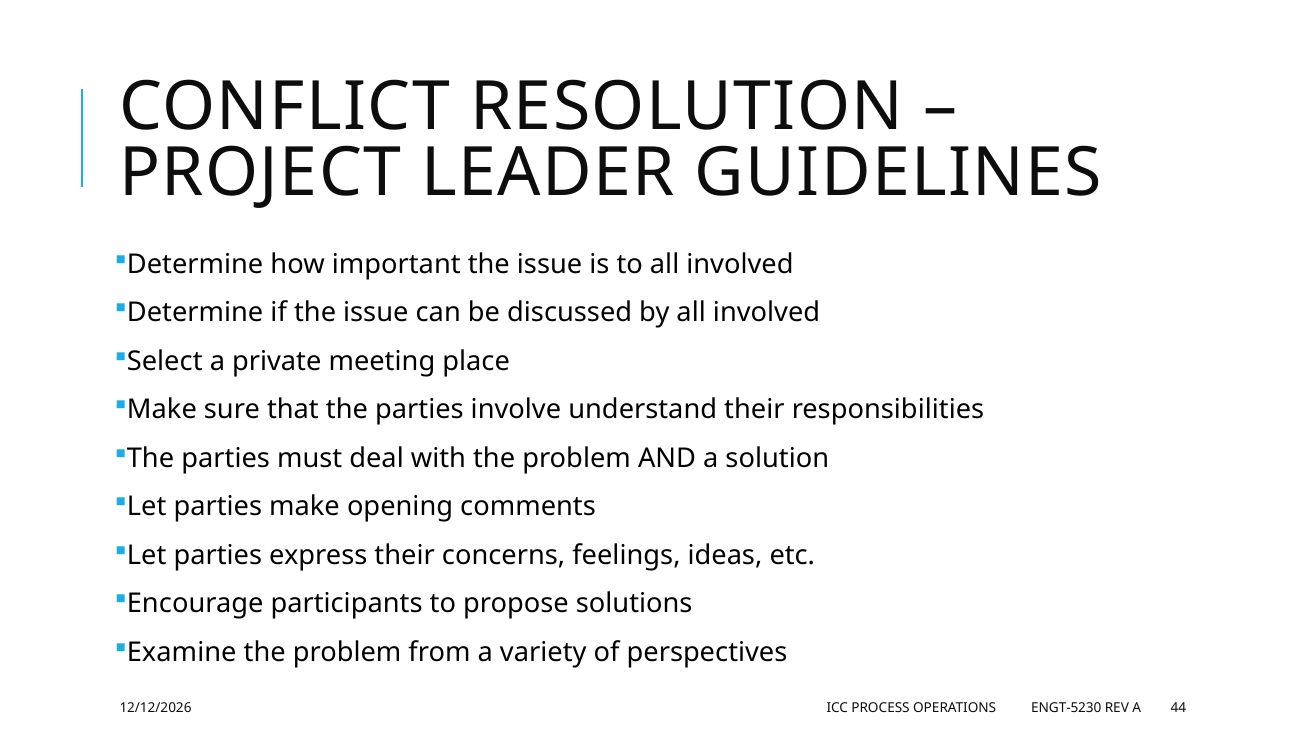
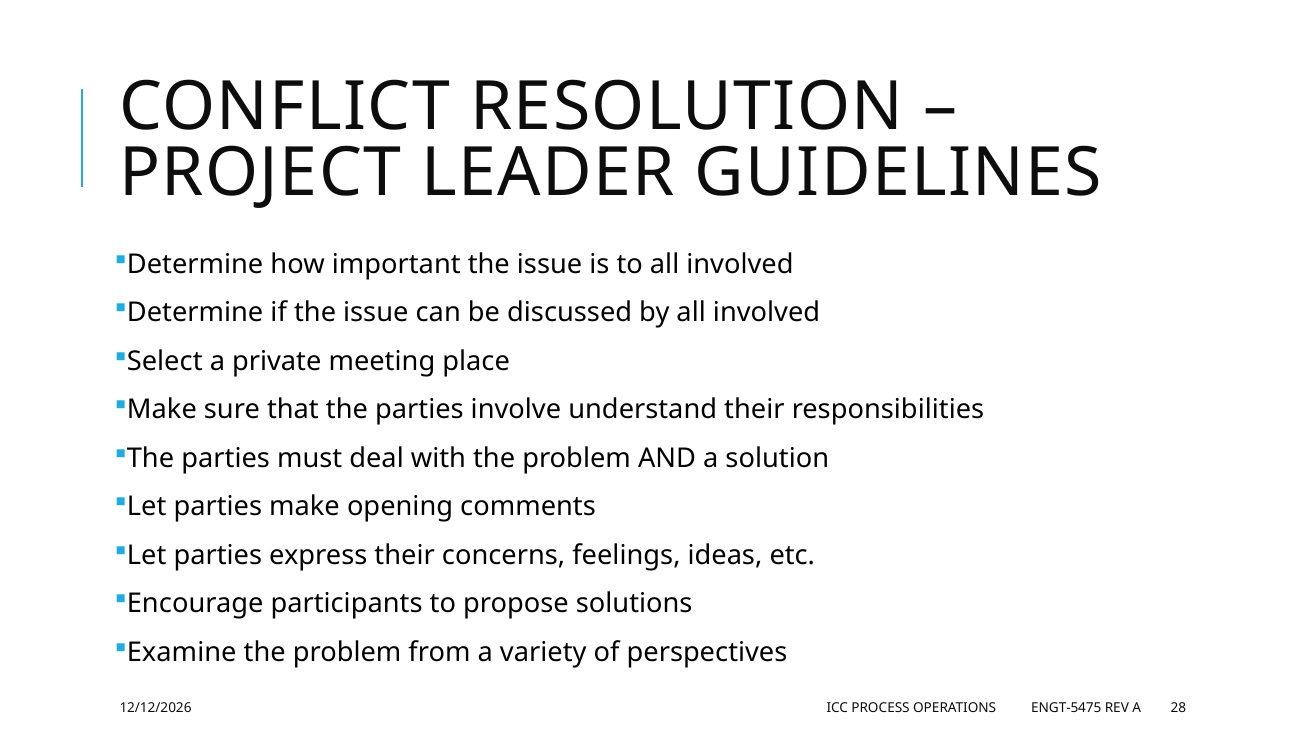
ENGT-5230: ENGT-5230 -> ENGT-5475 (1066, 708)
44: 44 -> 28 (1178, 708)
